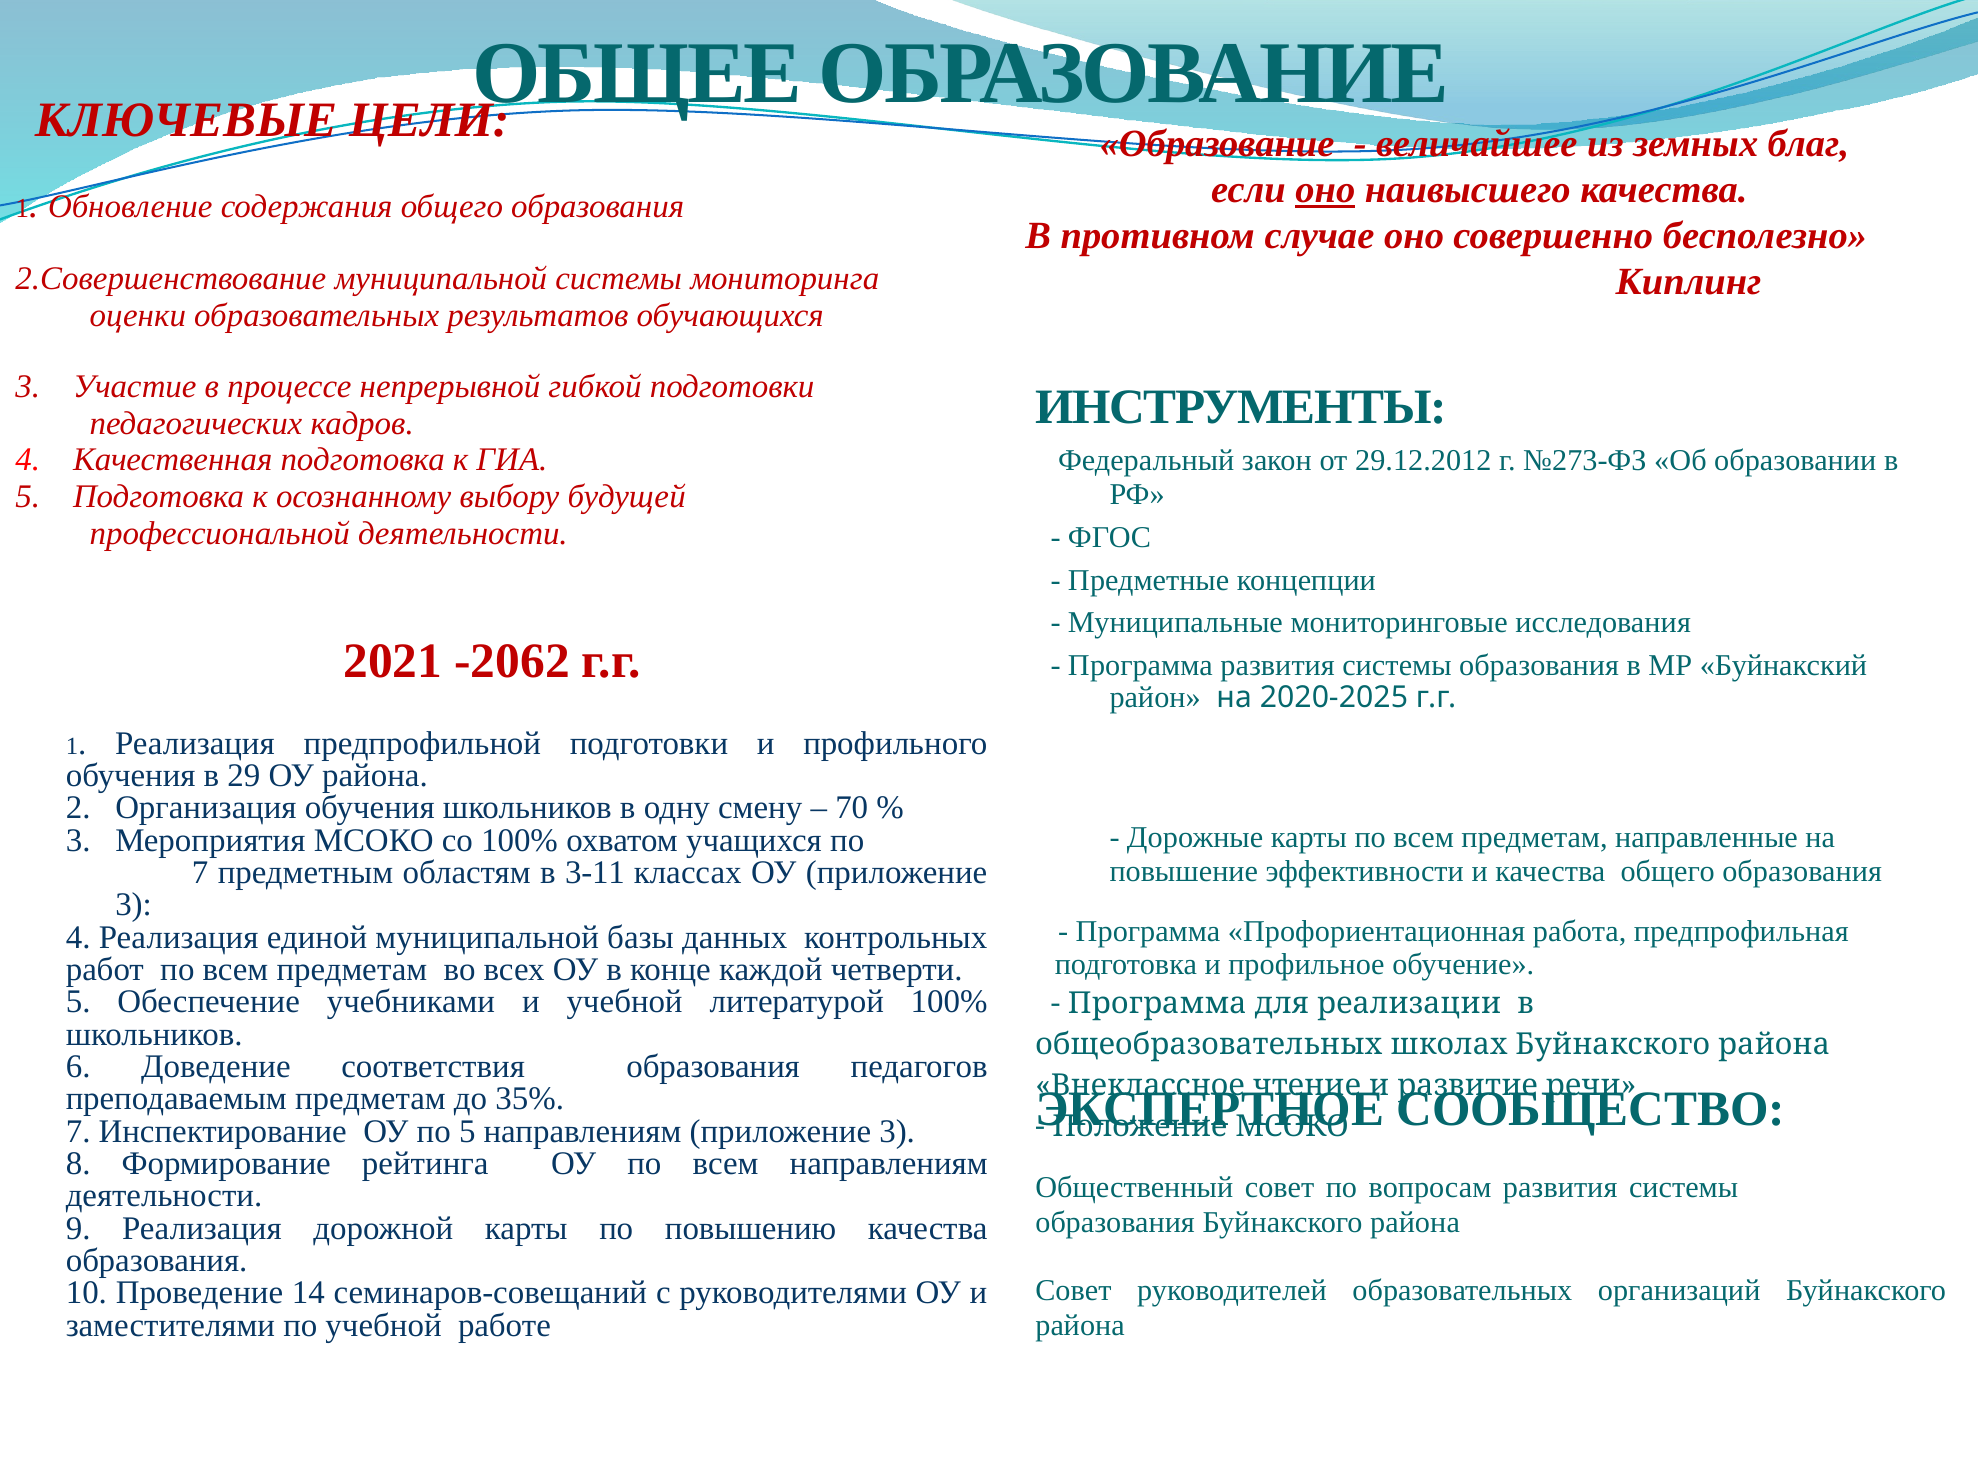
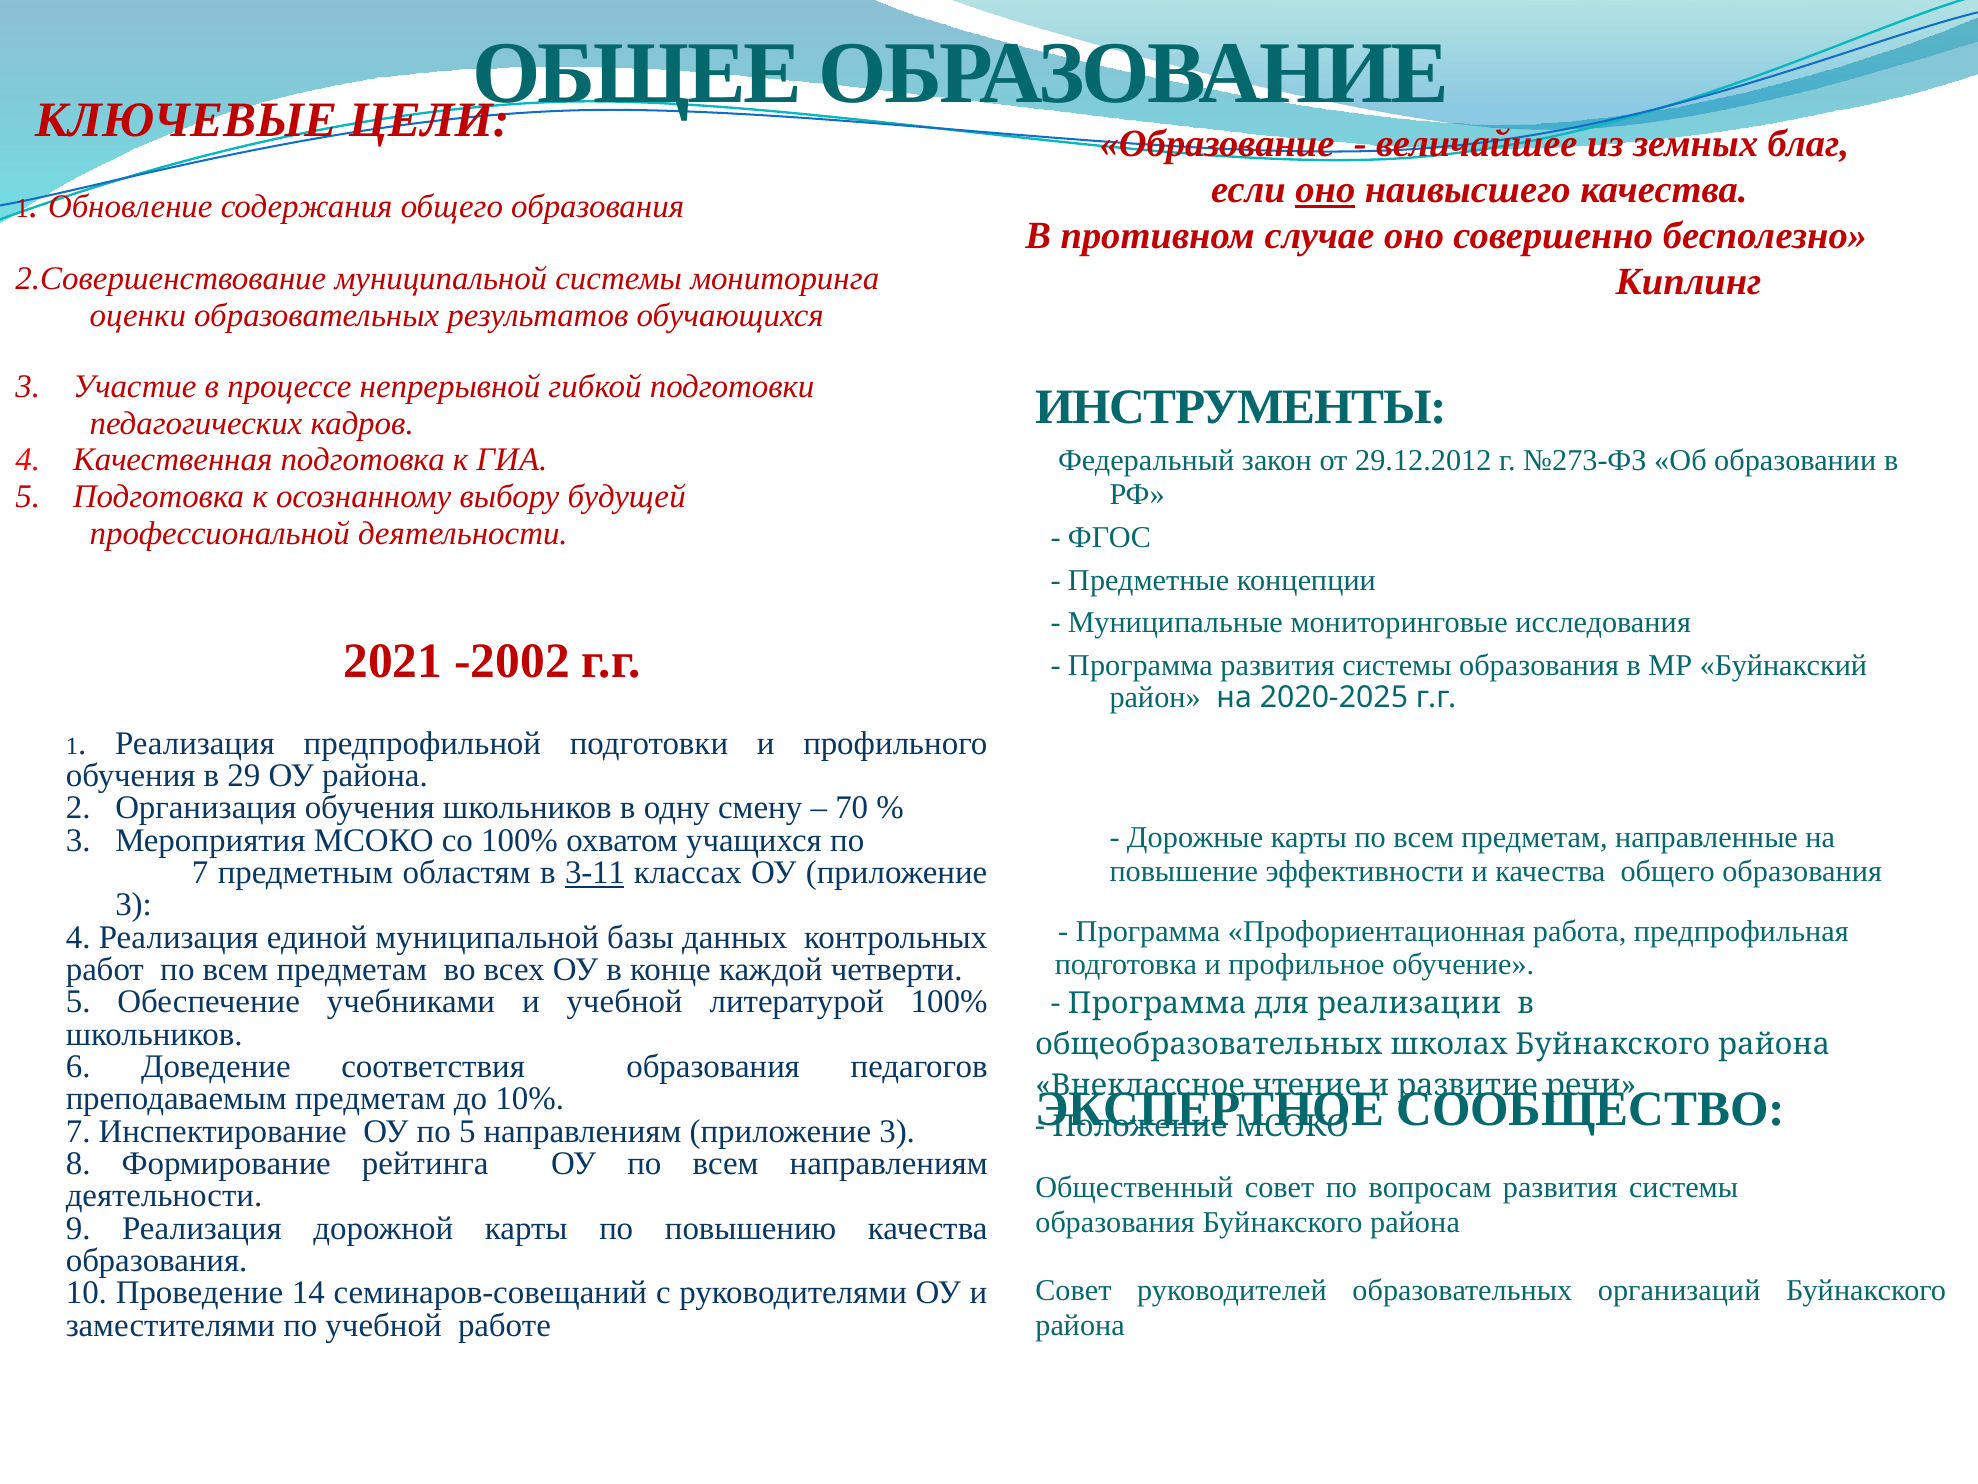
-2062: -2062 -> -2002 (512, 661)
3-11 underline: none -> present (595, 872)
35%: 35% -> 10% (530, 1099)
